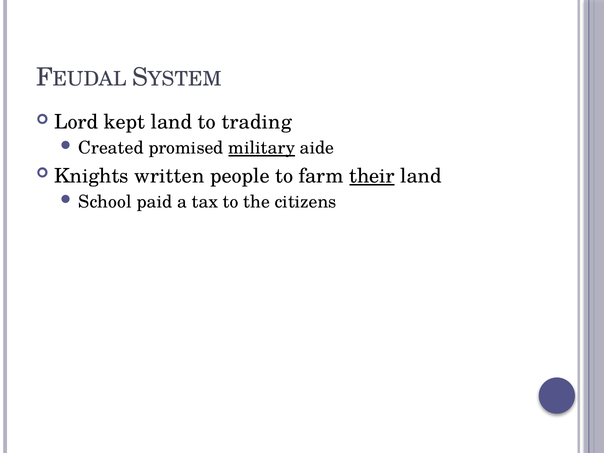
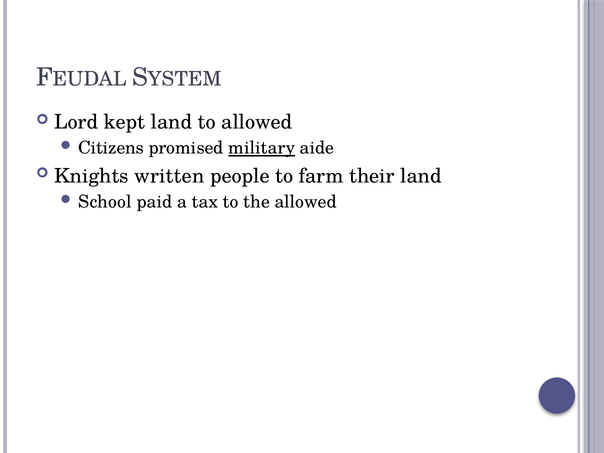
to trading: trading -> allowed (257, 122)
Created: Created -> Citizens (111, 148)
their underline: present -> none (372, 176)
the citizens: citizens -> allowed (306, 202)
